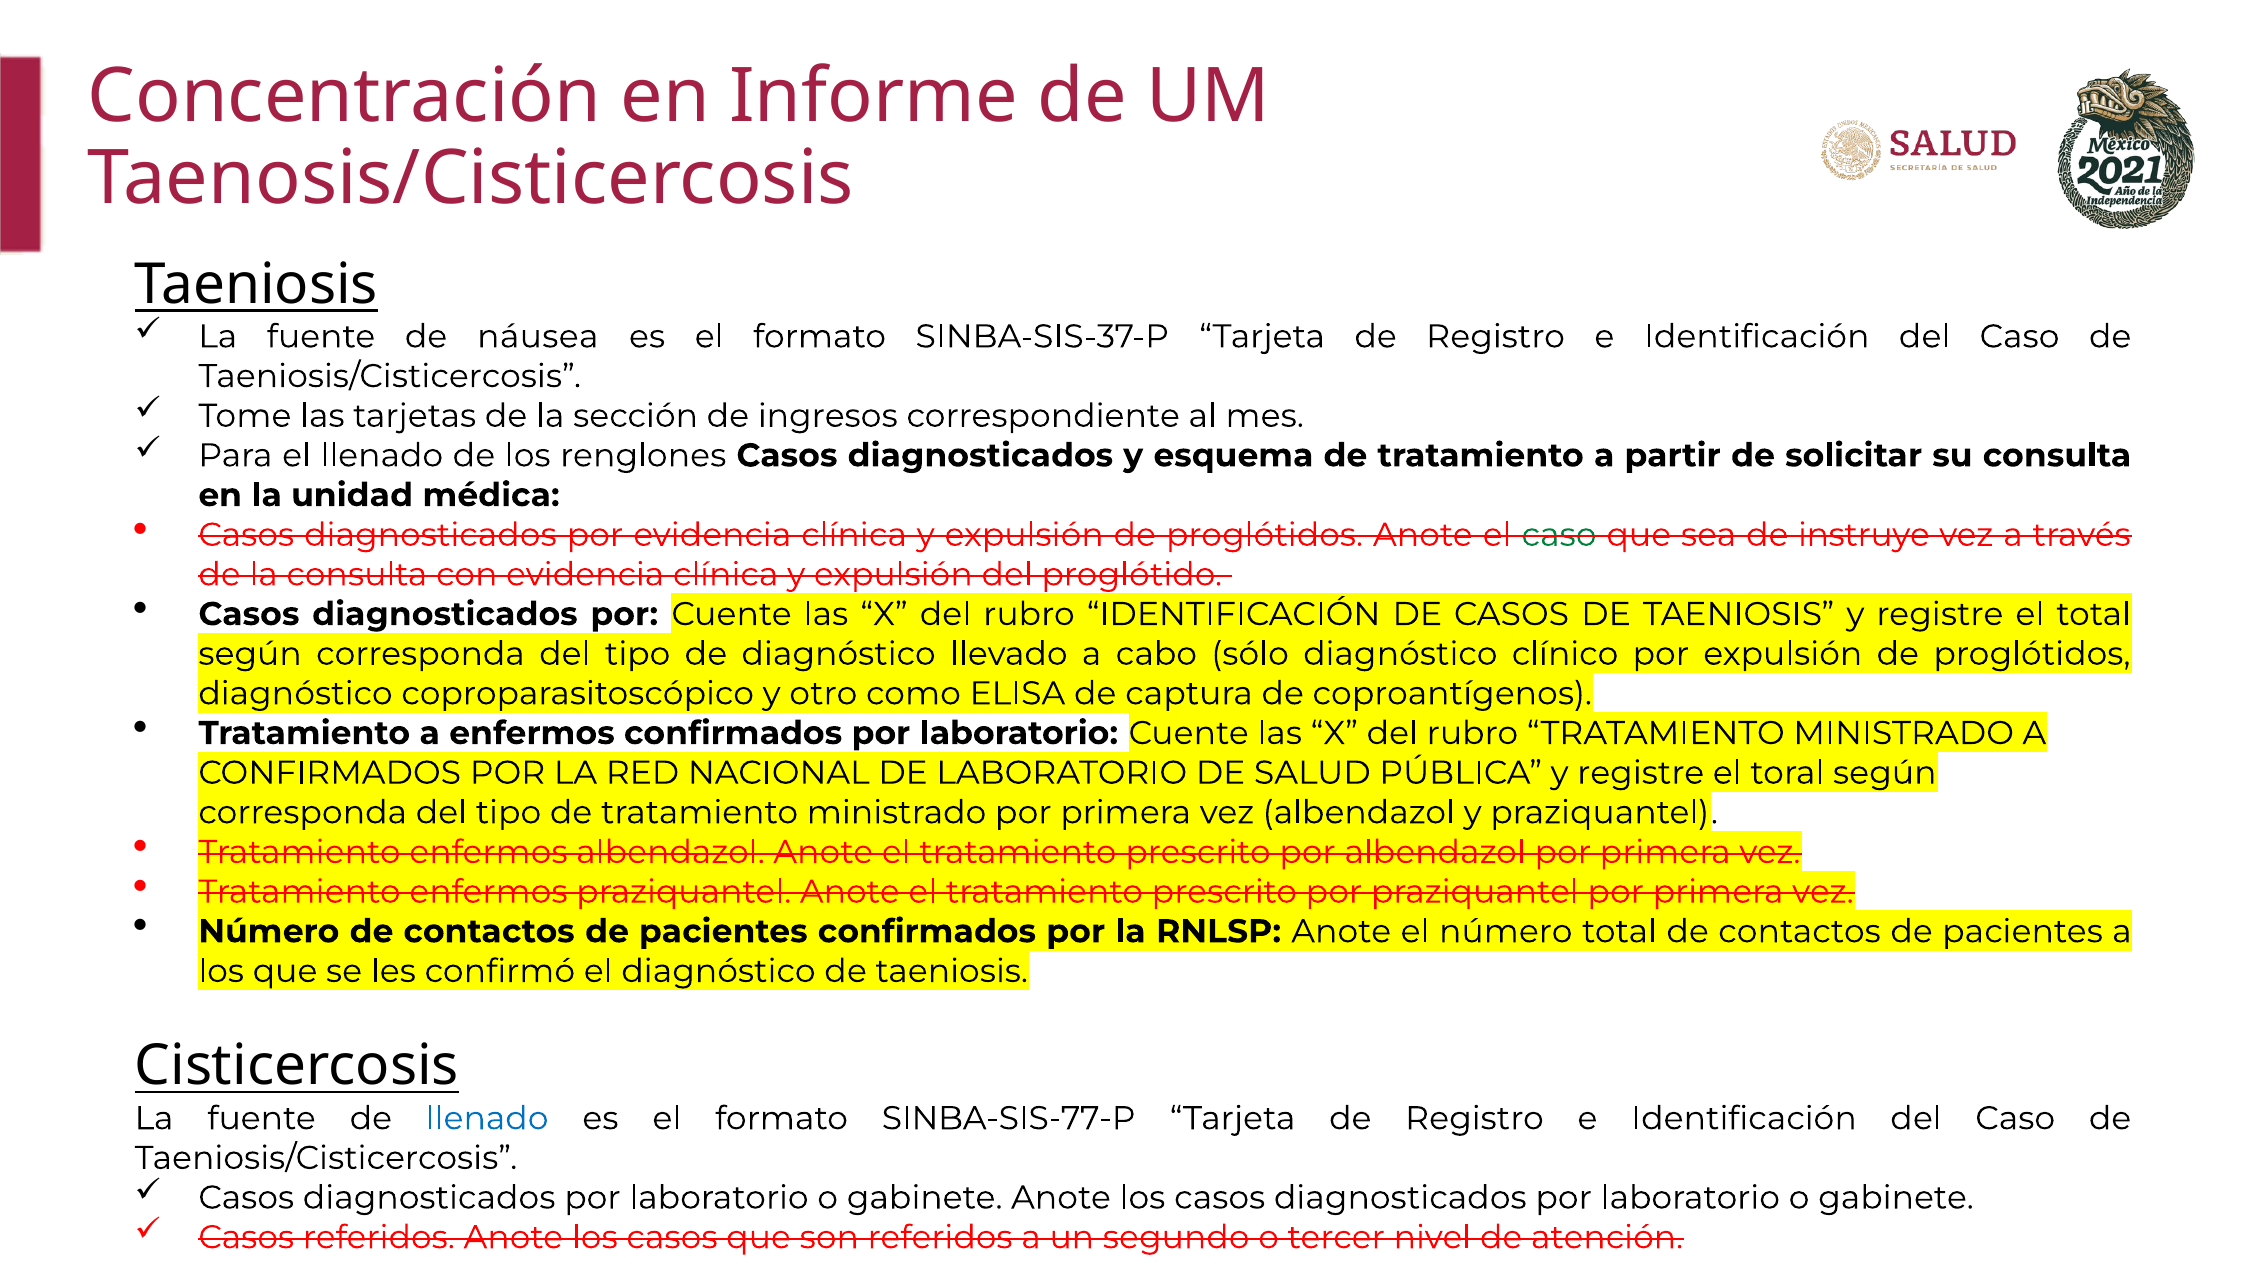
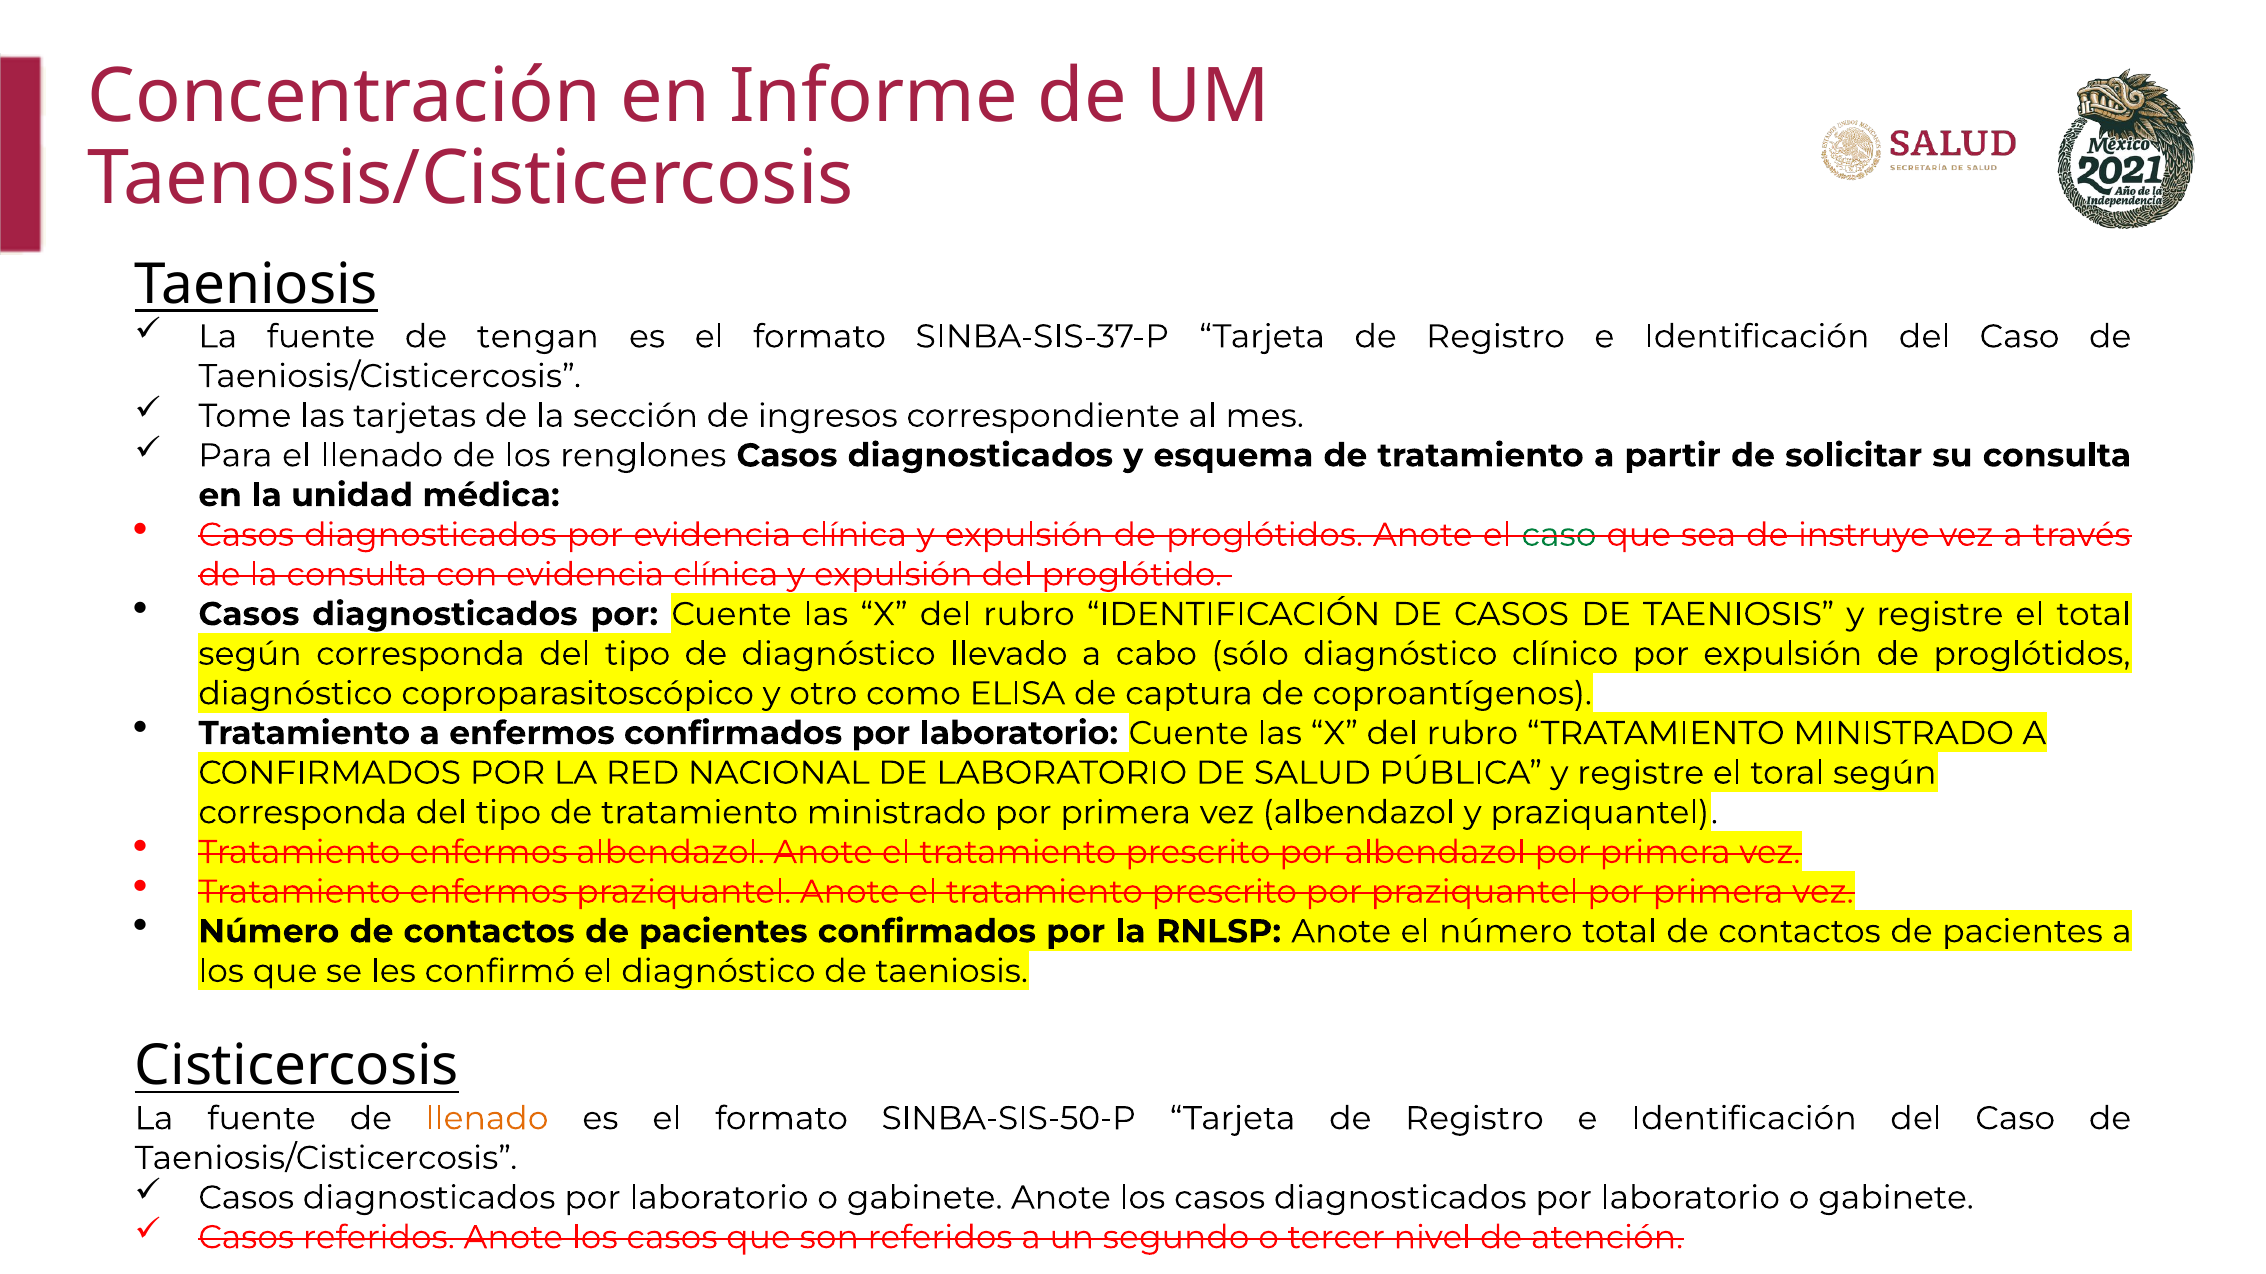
náusea: náusea -> tengan (538, 337)
llenado colour: blue -> orange (487, 1119)
SINBA-SIS-77-P: SINBA-SIS-77-P -> SINBA-SIS-50-P (1009, 1119)
